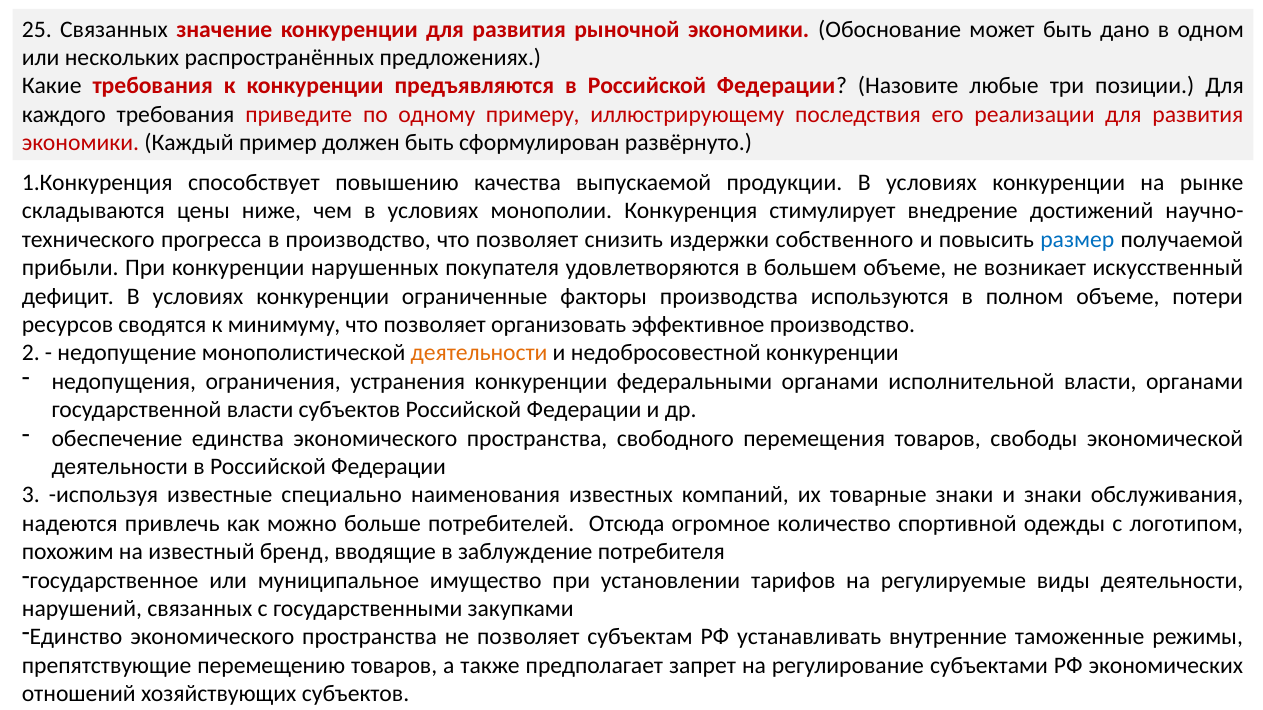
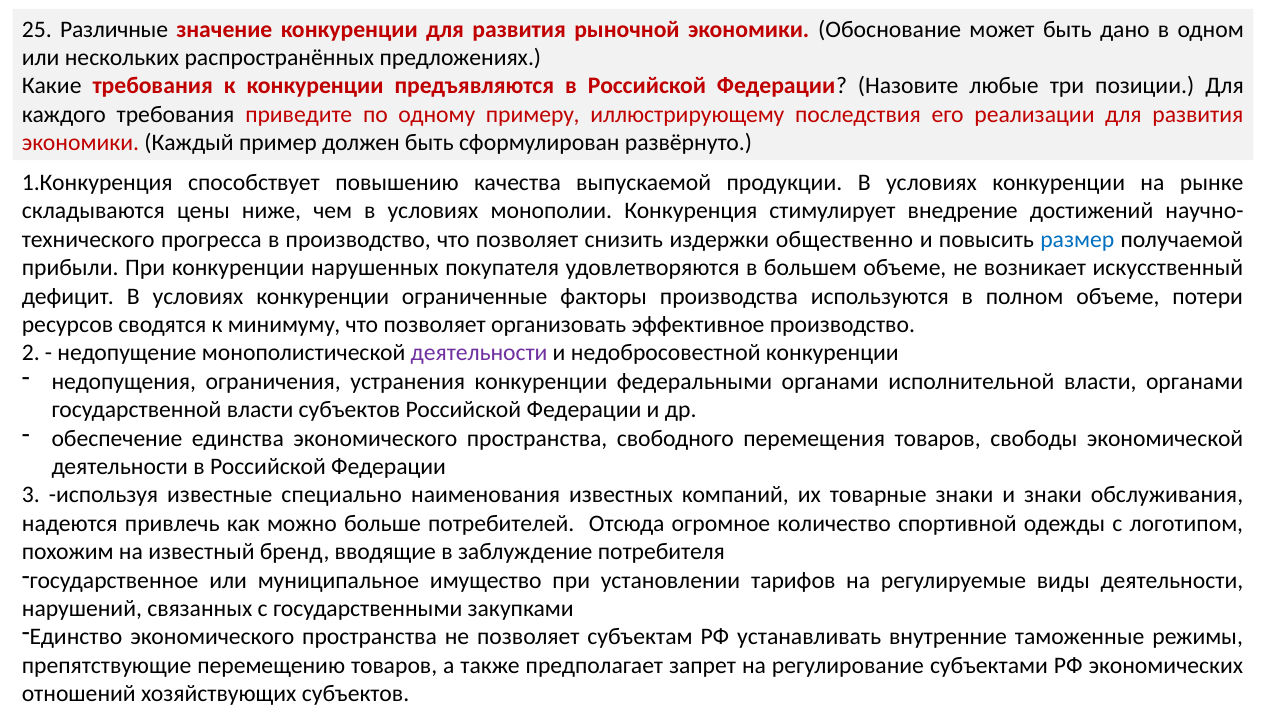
25 Связанных: Связанных -> Различные (114, 29)
собственного: собственного -> общественно (844, 240)
деятельности colour: orange -> purple (479, 353)
